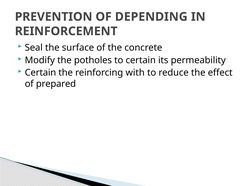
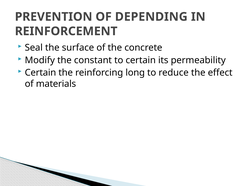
potholes: potholes -> constant (93, 60)
with: with -> long (135, 73)
prepared: prepared -> materials (56, 84)
